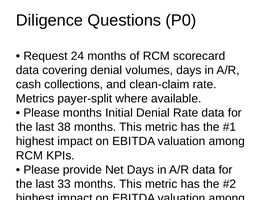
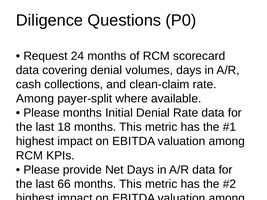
Metrics: Metrics -> Among (35, 99)
38: 38 -> 18 (64, 127)
33: 33 -> 66 (64, 184)
